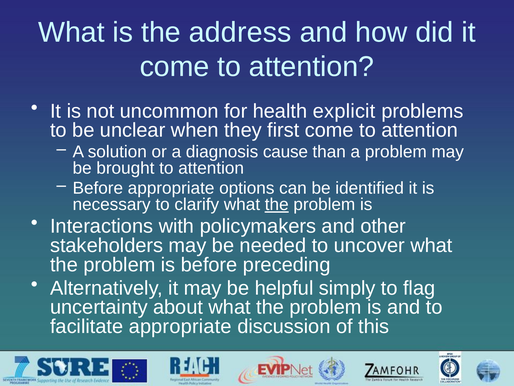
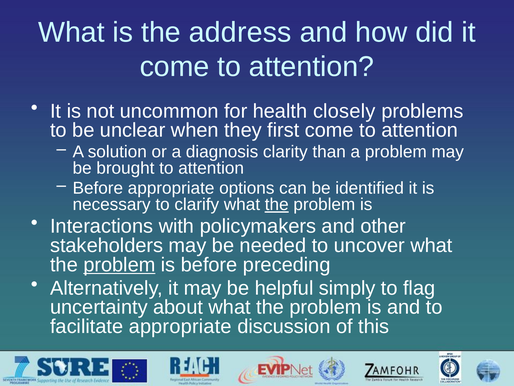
explicit: explicit -> closely (344, 111)
cause: cause -> clarity (285, 152)
problem underline: none -> present (119, 264)
